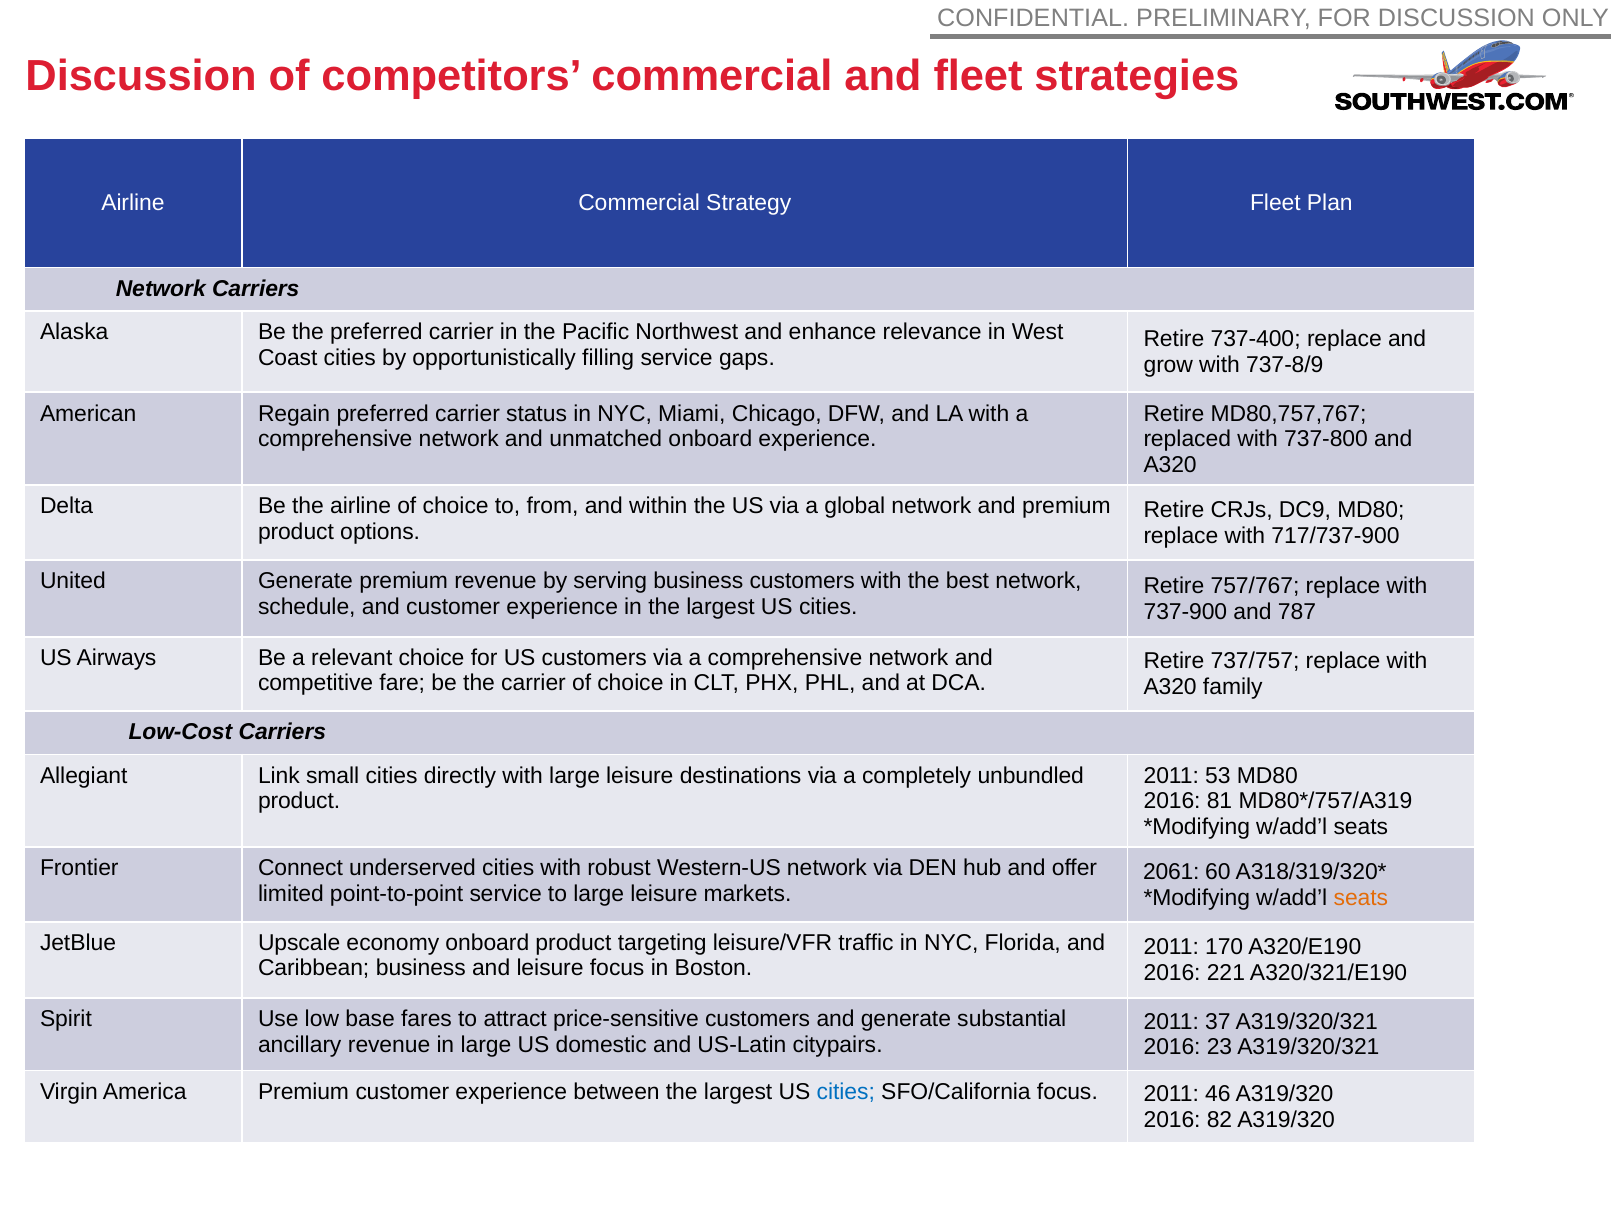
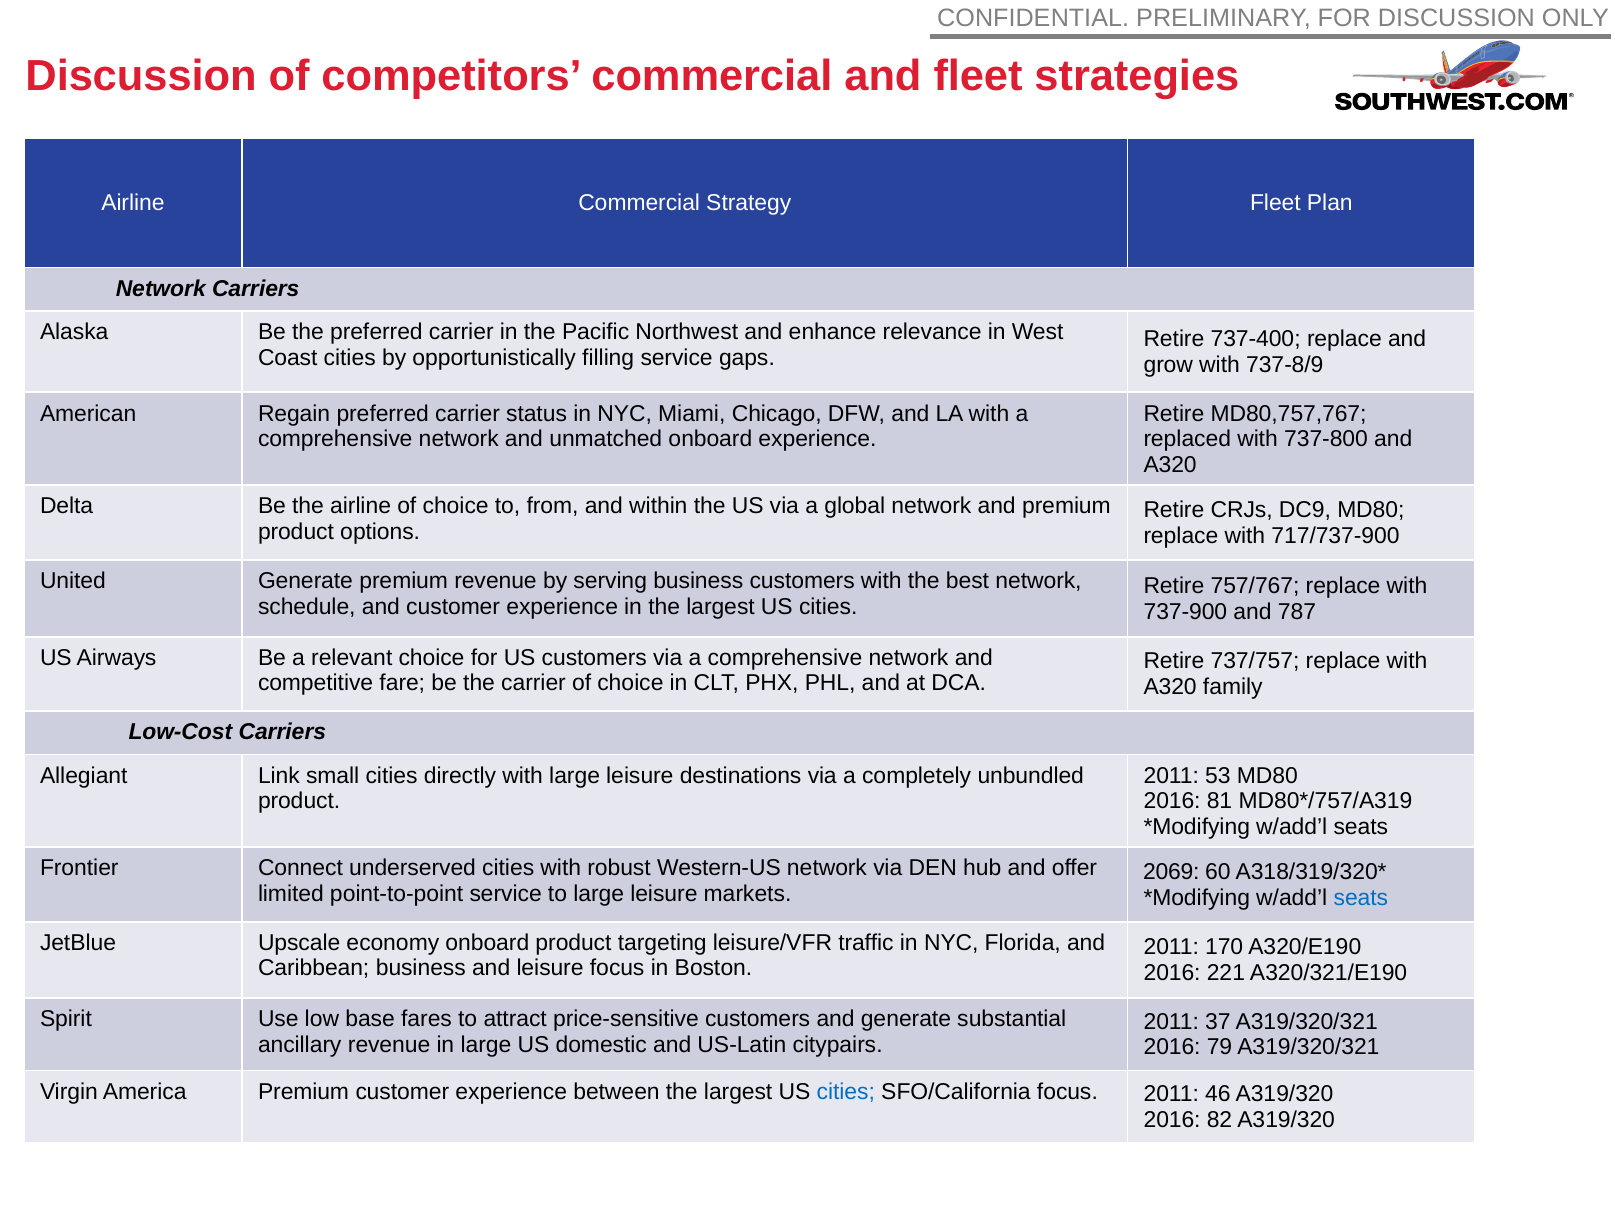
2061: 2061 -> 2069 (1171, 872)
seats colour: orange -> blue (1361, 898)
23: 23 -> 79 (1220, 1047)
